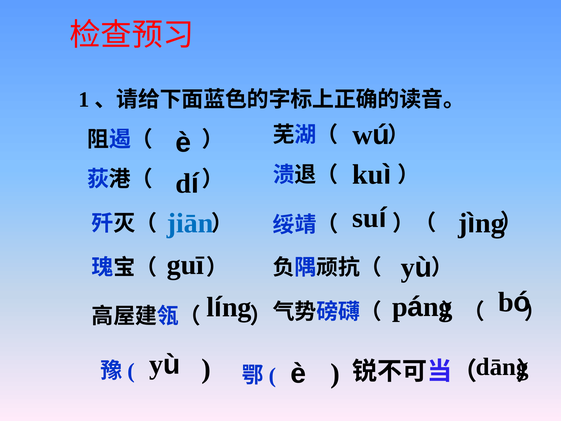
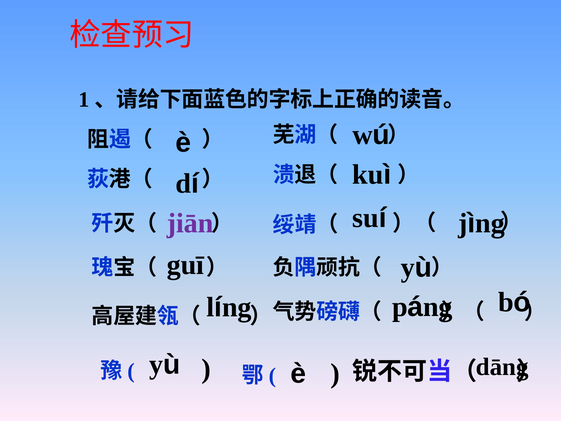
jiān colour: blue -> purple (190, 223)
